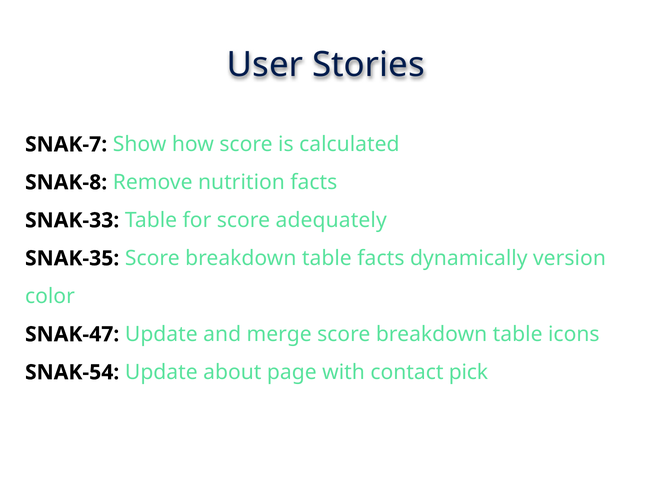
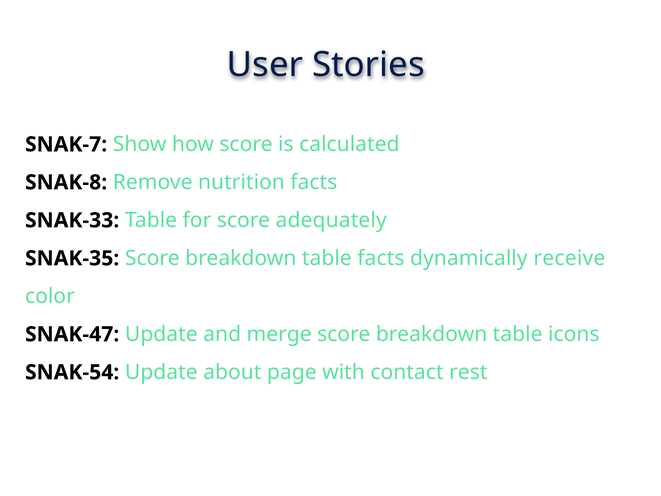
version: version -> receive (569, 258)
pick: pick -> rest (468, 372)
